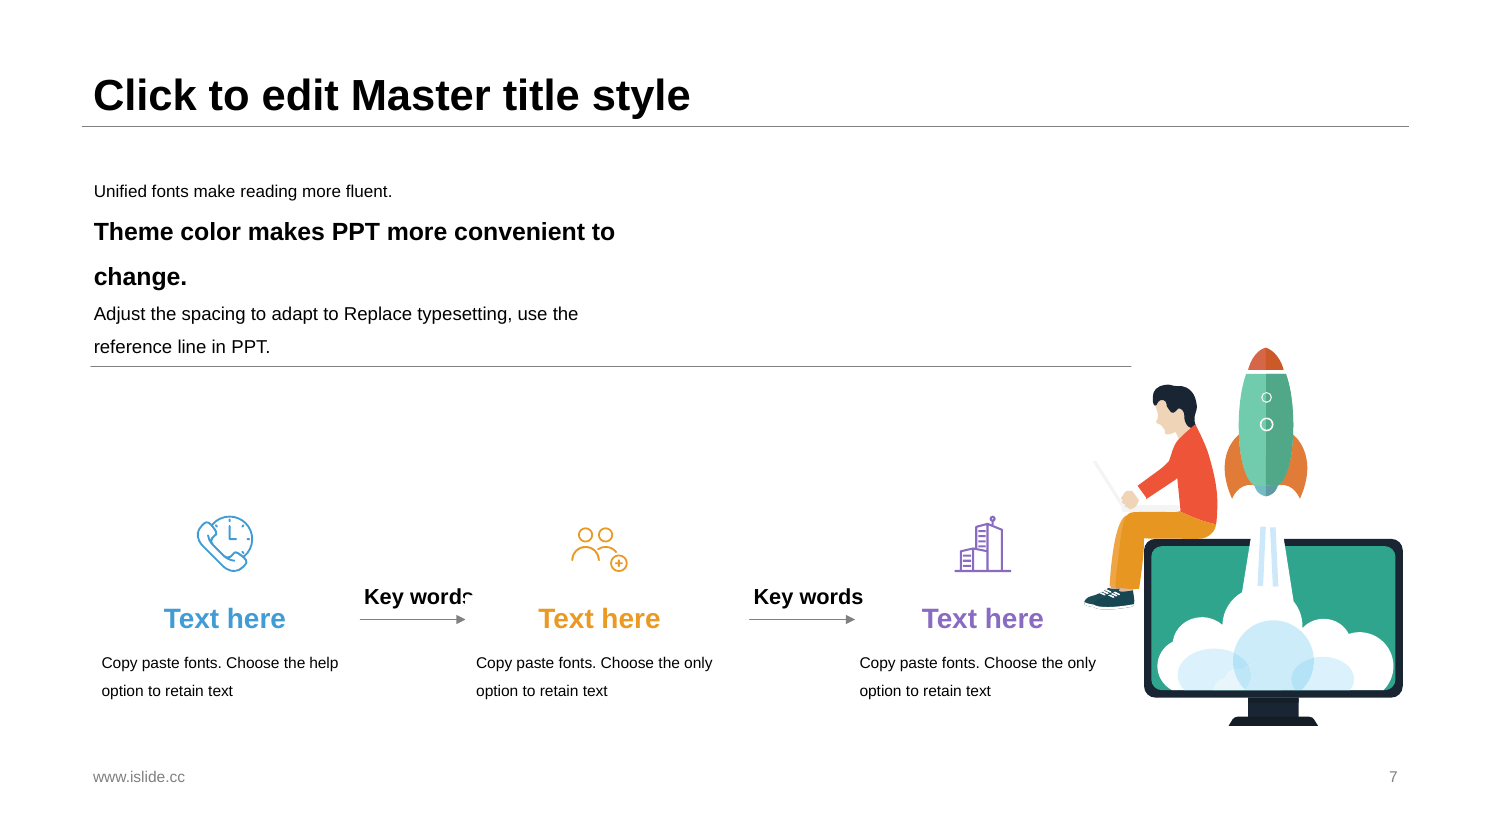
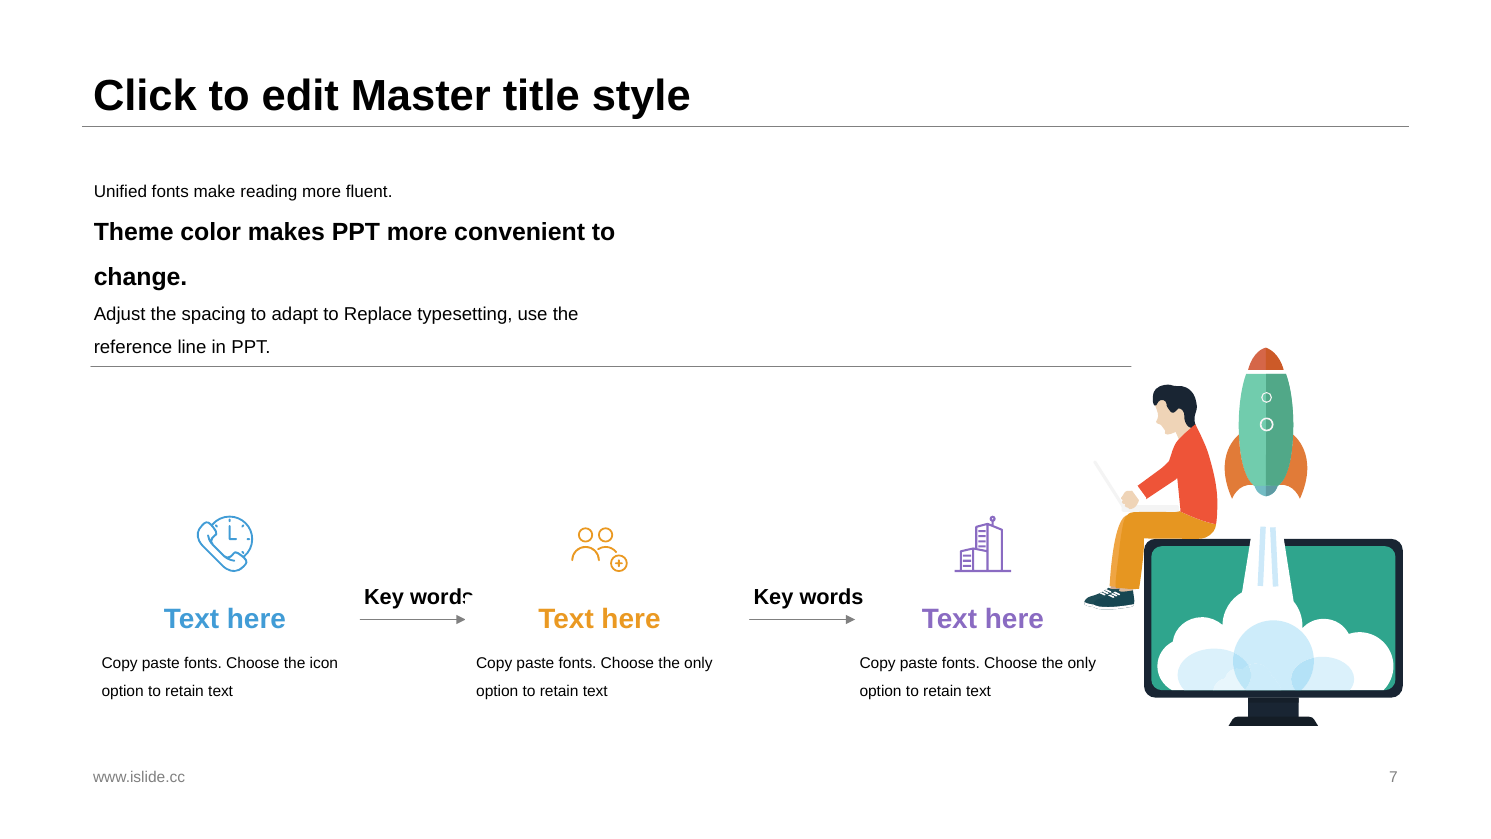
help: help -> icon (324, 663)
